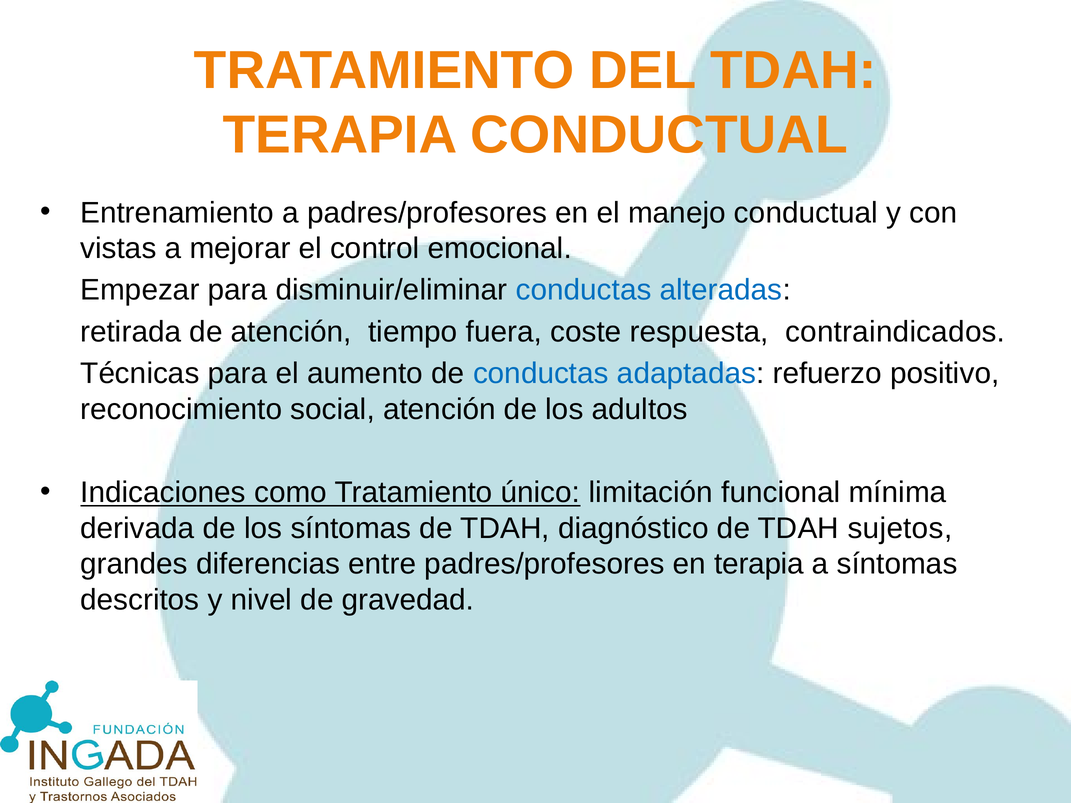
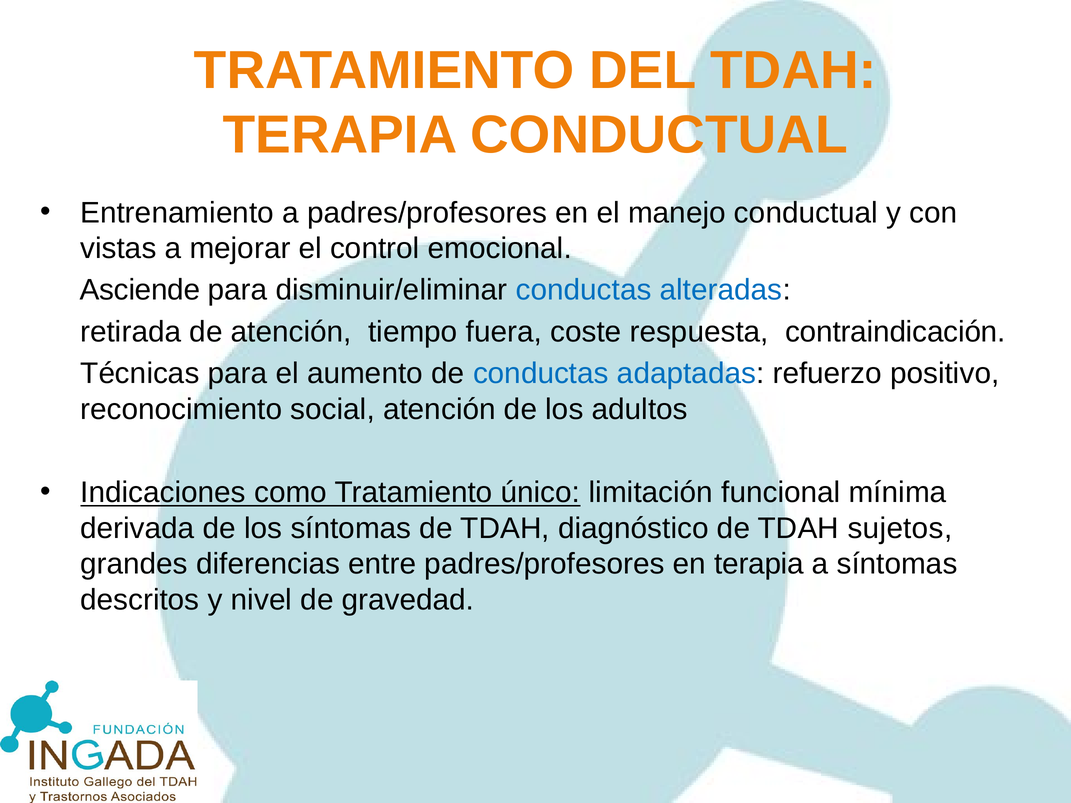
Empezar: Empezar -> Asciende (140, 290)
contraindicados: contraindicados -> contraindicación (895, 332)
